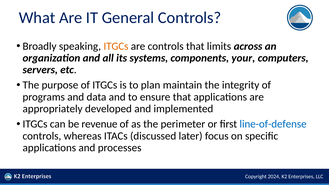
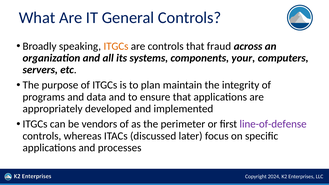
limits: limits -> fraud (219, 46)
revenue: revenue -> vendors (99, 124)
line-of-defense colour: blue -> purple (273, 124)
